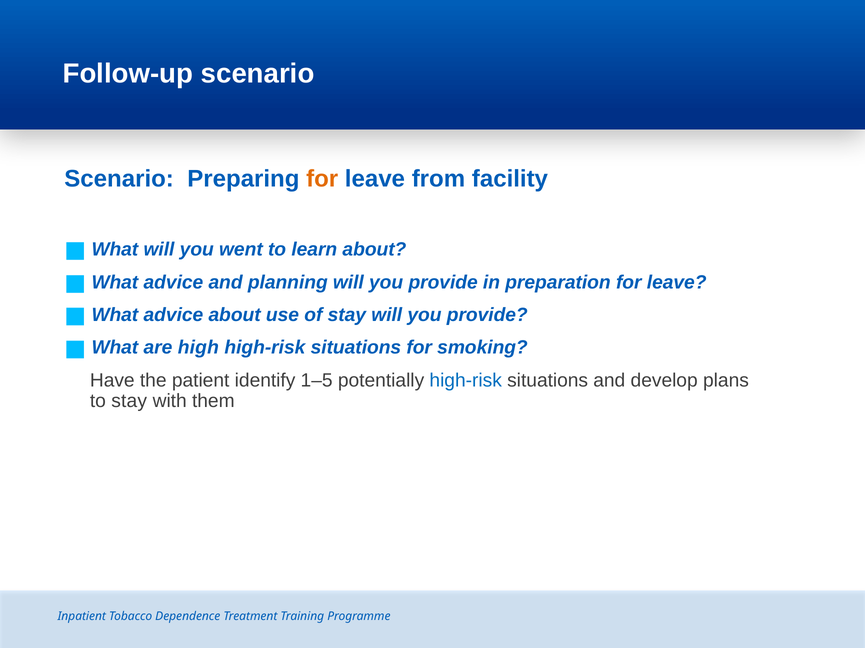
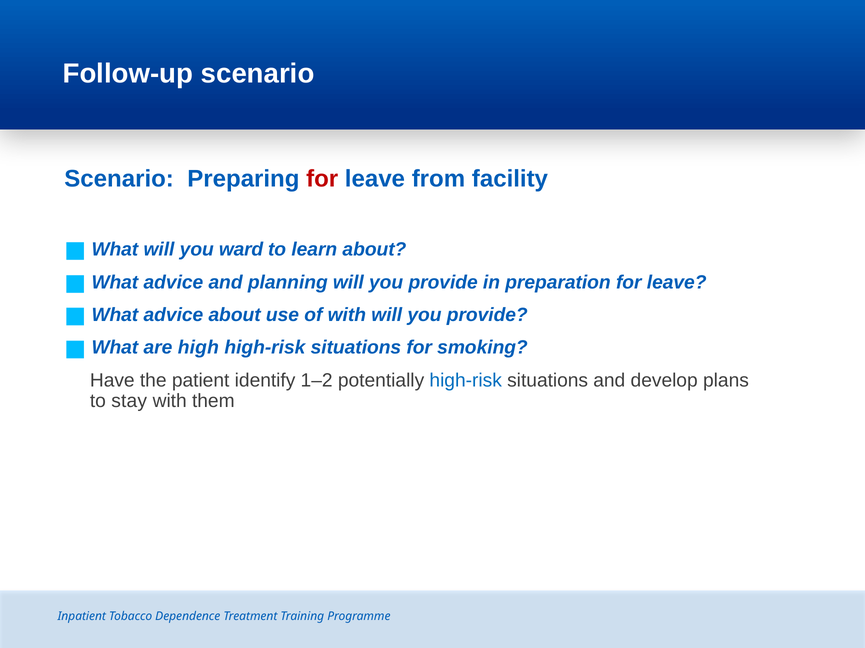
for colour: orange -> red (322, 179)
went: went -> ward (241, 250)
of stay: stay -> with (347, 315)
1‒5: 1‒5 -> 1‒2 (317, 381)
